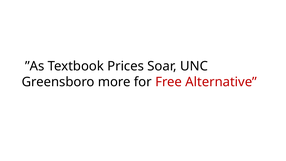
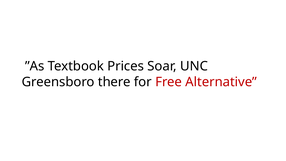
more: more -> there (114, 82)
